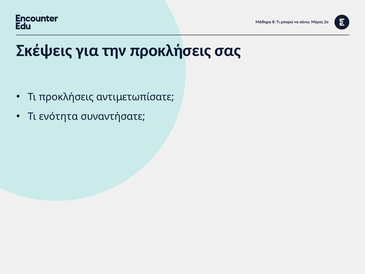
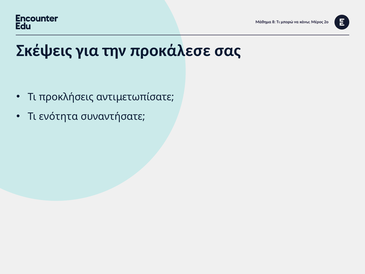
την προκλήσεις: προκλήσεις -> προκάλεσε (170, 51)
